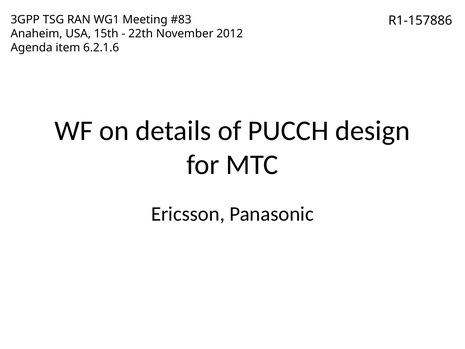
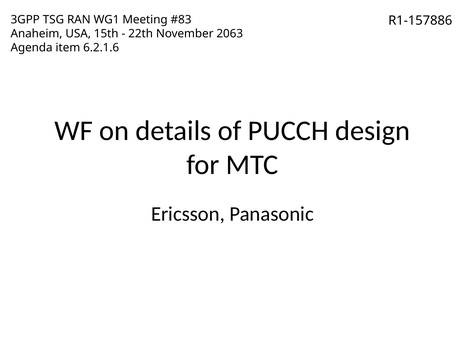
2012: 2012 -> 2063 (230, 34)
